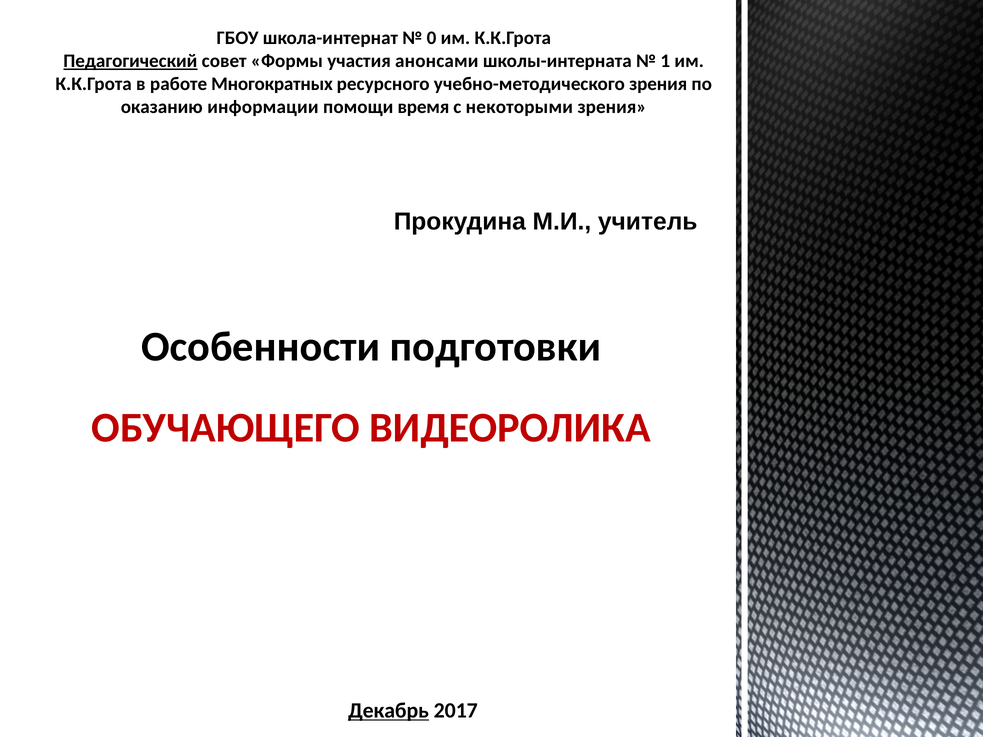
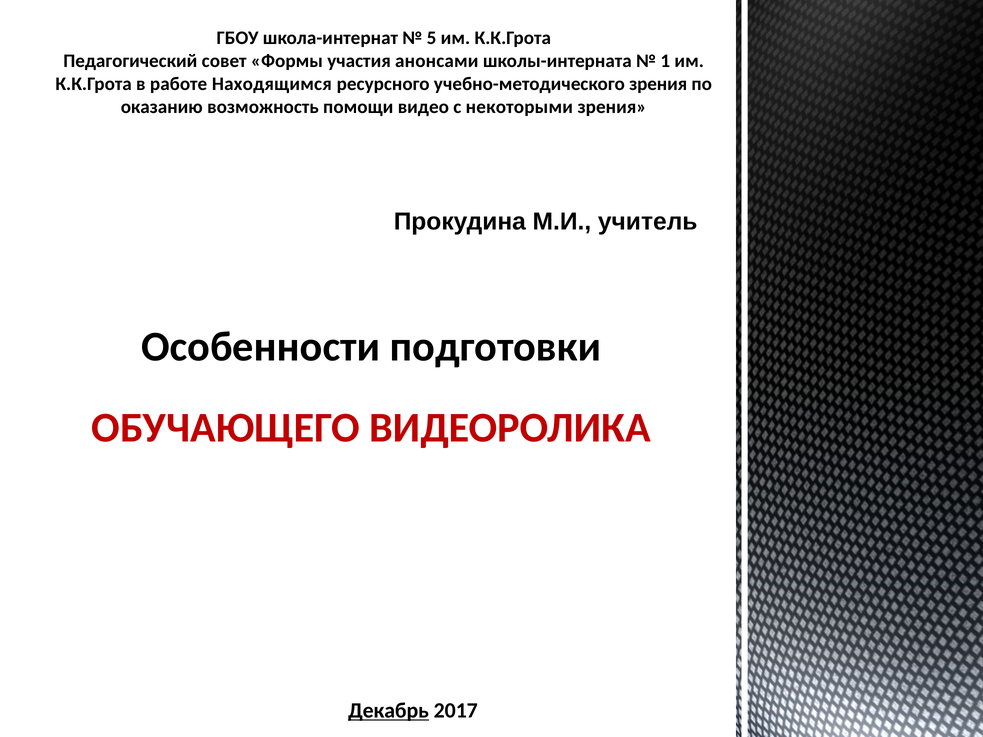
0: 0 -> 5 (432, 38)
Педагогический underline: present -> none (130, 61)
Многократных: Многократных -> Находящимся (272, 84)
информации: информации -> возможность (263, 107)
время: время -> видео (423, 107)
